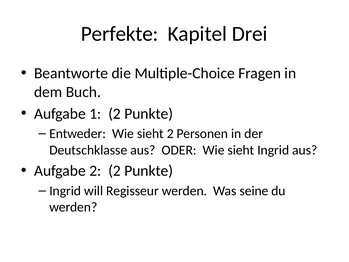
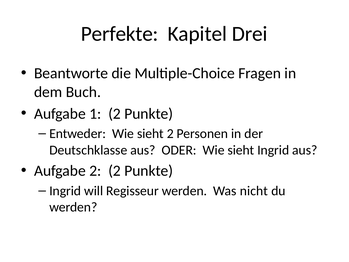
seine: seine -> nicht (254, 191)
